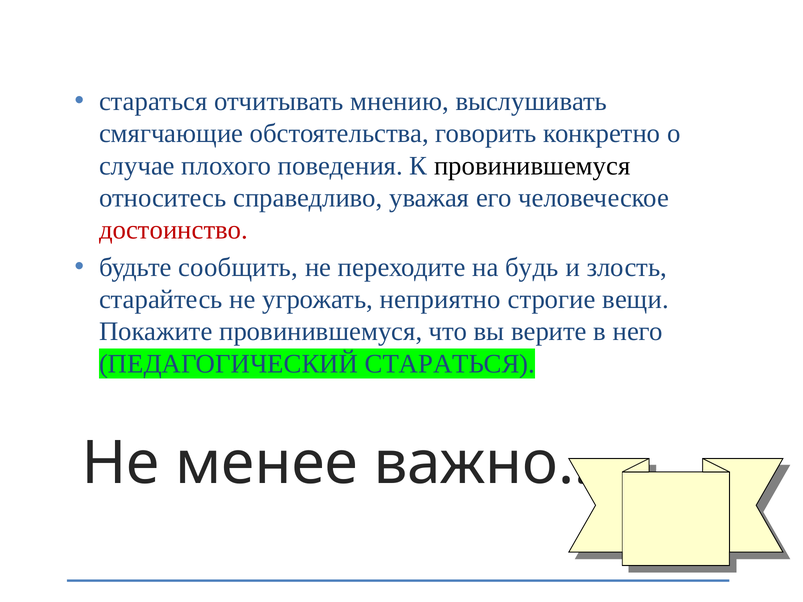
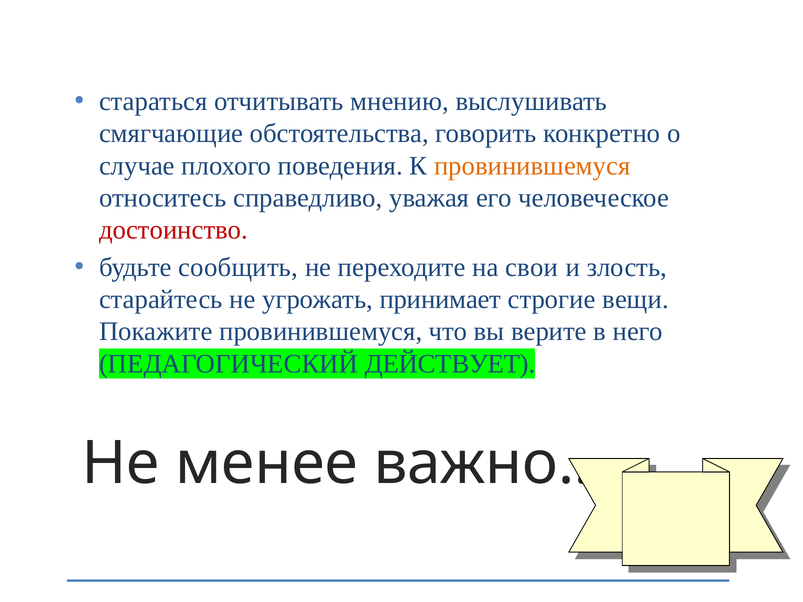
провинившемуся colour: black -> orange (532, 166)
будь: будь -> свои (532, 268)
неприятно: неприятно -> принимает (440, 300)
ПЕДАГОГИЧЕСКИЙ СТАРАТЬСЯ: СТАРАТЬСЯ -> ДЕЙСТВУЕТ (450, 364)
